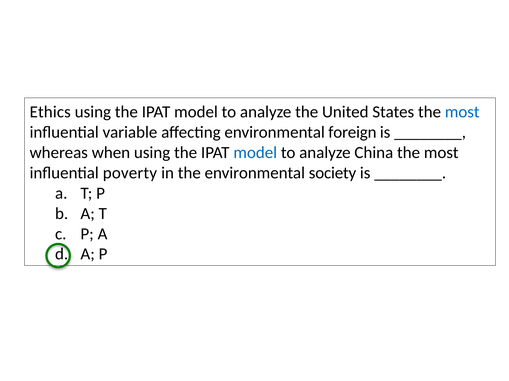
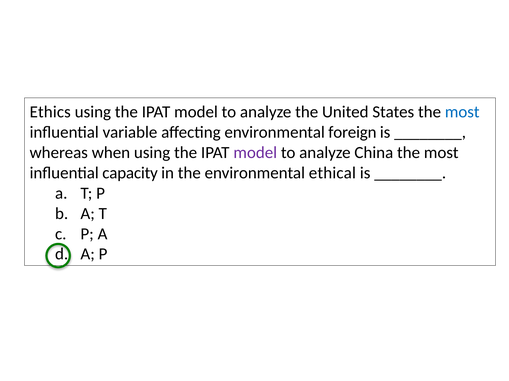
model colour: blue -> purple (255, 153)
poverty: poverty -> capacity (130, 173)
society: society -> ethical (332, 173)
